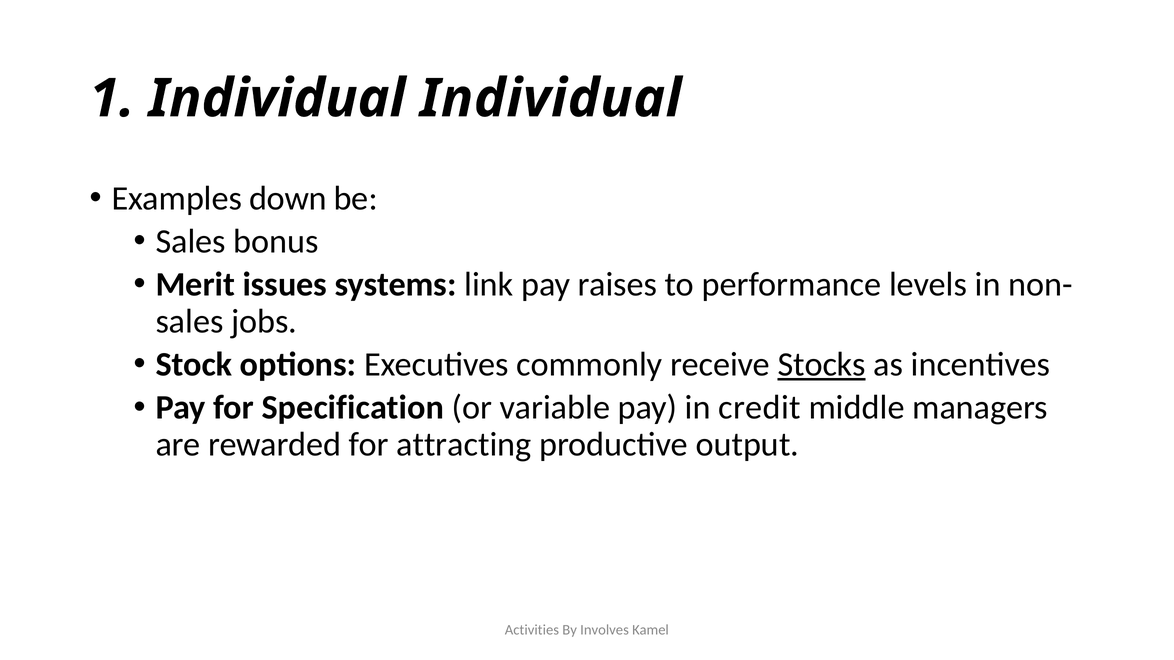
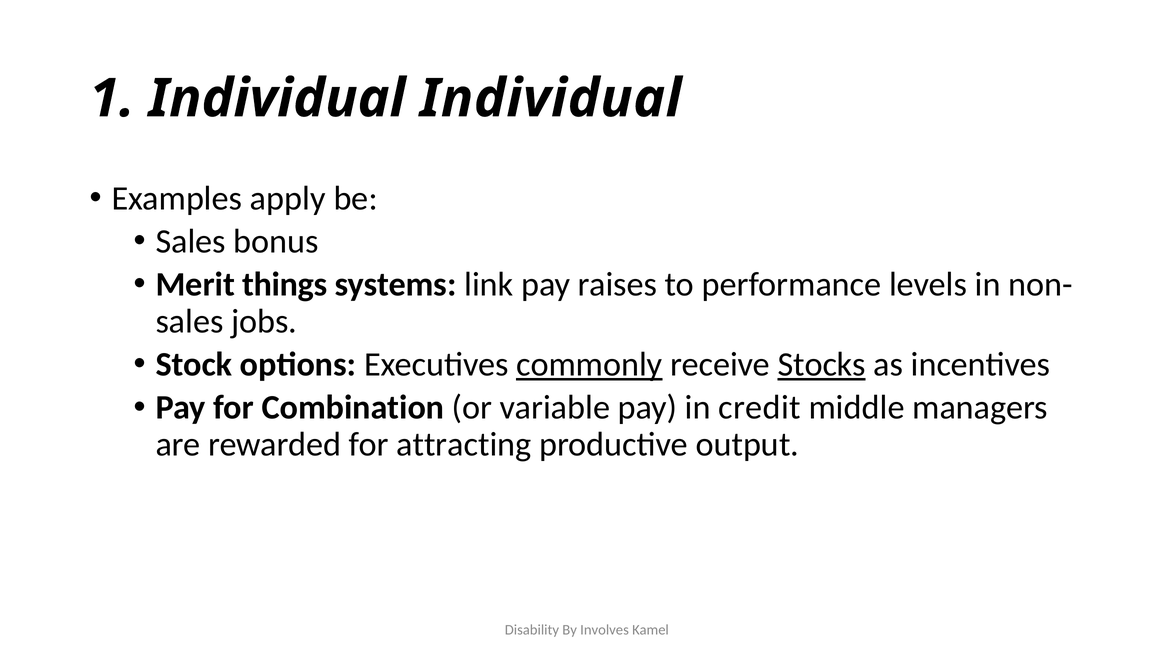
down: down -> apply (288, 198)
issues: issues -> things (285, 285)
commonly underline: none -> present (589, 365)
Specification: Specification -> Combination (353, 408)
Activities: Activities -> Disability (532, 631)
